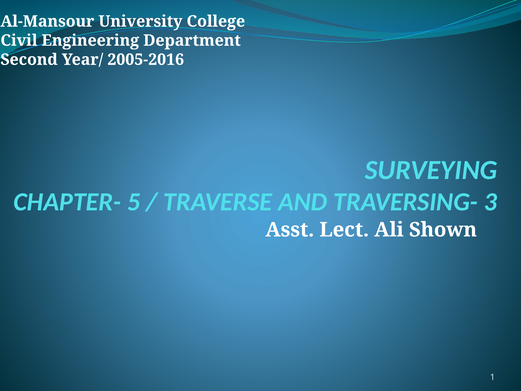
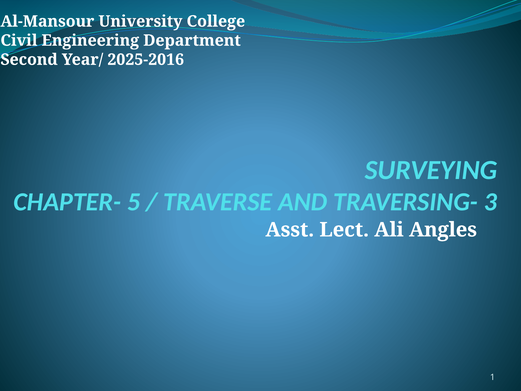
2005-2016: 2005-2016 -> 2025-2016 (146, 60)
Shown: Shown -> Angles (443, 230)
